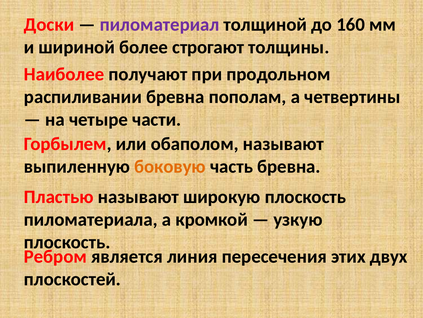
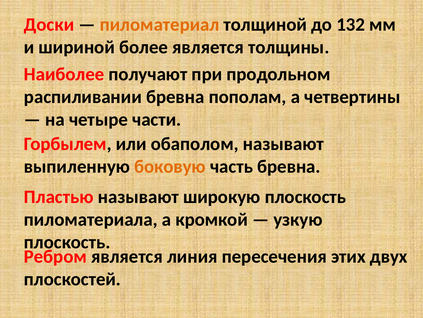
пиломатериал colour: purple -> orange (160, 25)
160: 160 -> 132 (351, 25)
более строгают: строгают -> является (208, 47)
